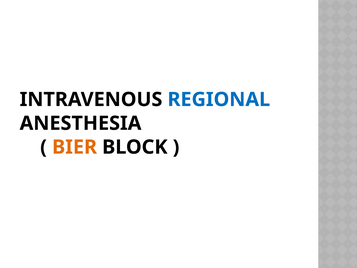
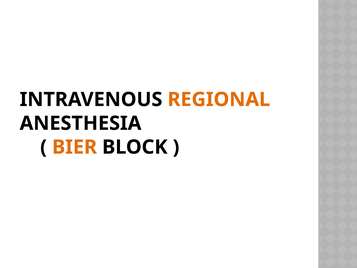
REGIONAL colour: blue -> orange (219, 99)
